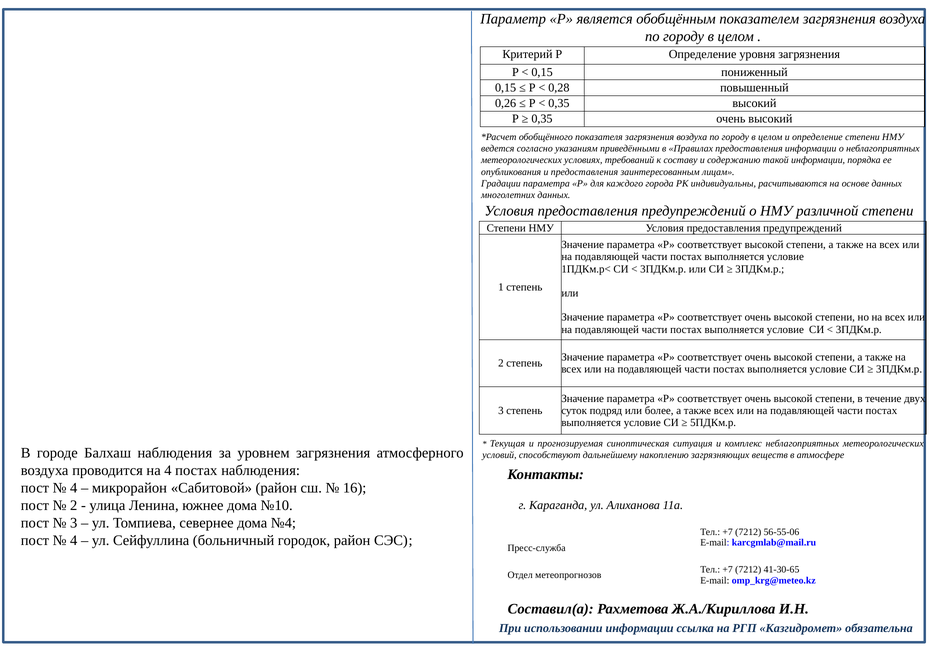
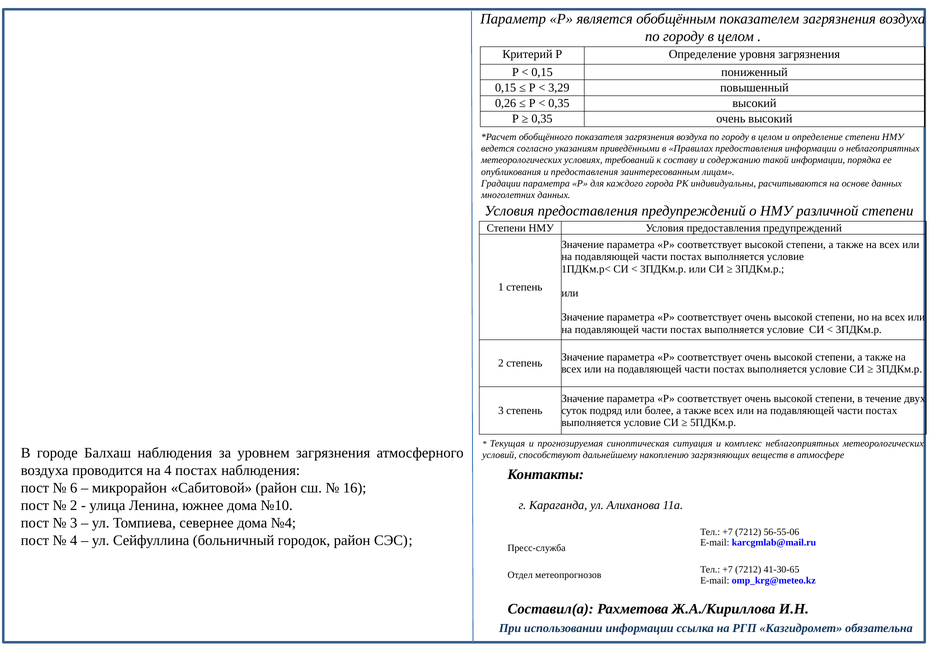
0,28: 0,28 -> 3,29 (559, 88)
4: 4 -> 6 (74, 488)
